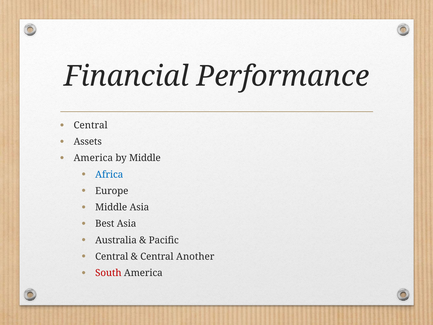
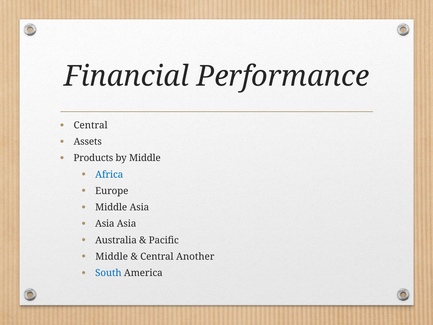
America: America -> Products (93, 158)
Best: Best -> Asia (105, 224)
Central: Central -> Middle (112, 256)
South colour: red -> blue (108, 273)
